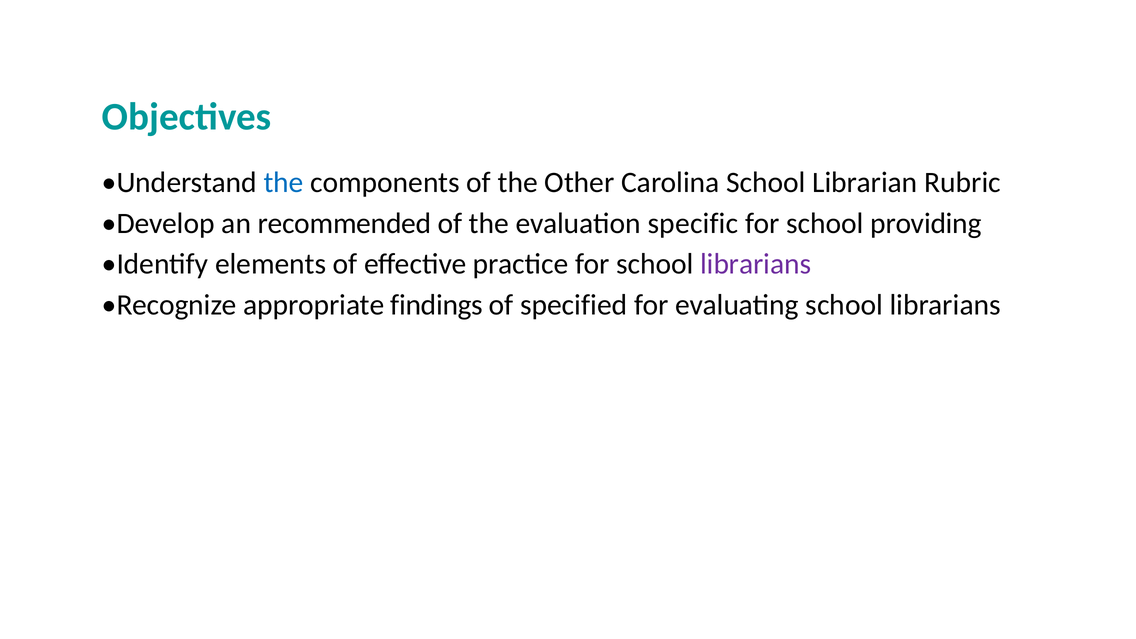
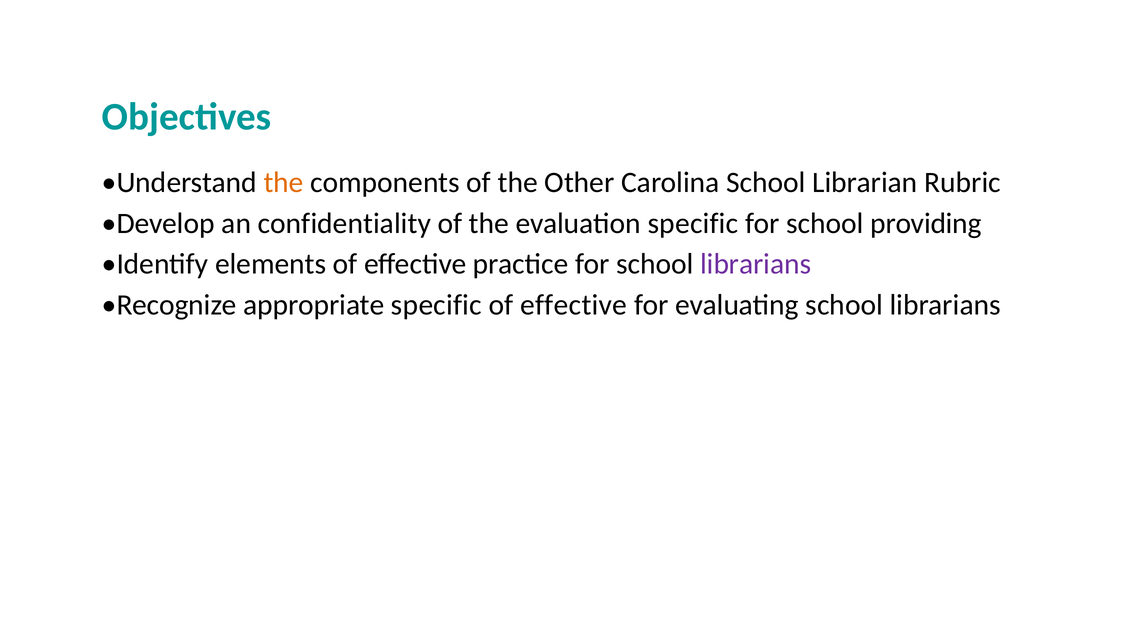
the colour: blue -> orange (284, 183)
recommended: recommended -> confidentiality (344, 223)
appropriate findings: findings -> specific (436, 305)
specified: specified -> effective (574, 305)
